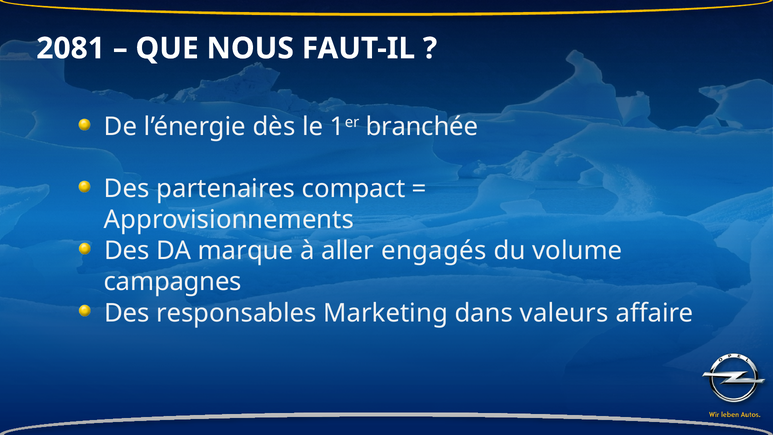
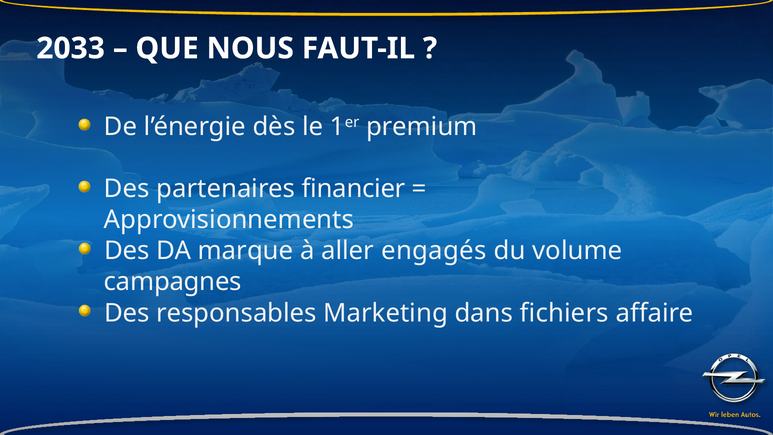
2081: 2081 -> 2033 (71, 48)
branchée: branchée -> premium (422, 127)
compact: compact -> financier (354, 189)
valeurs: valeurs -> fichiers (564, 313)
